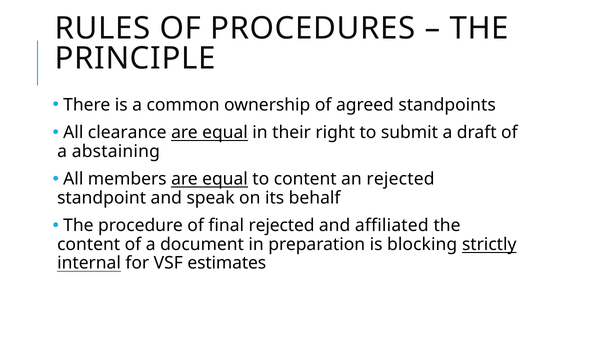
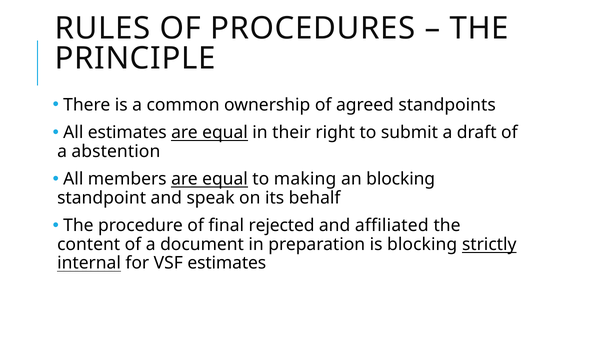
All clearance: clearance -> estimates (127, 133)
abstaining: abstaining -> abstention (116, 152)
to content: content -> making (305, 179)
an rejected: rejected -> blocking (401, 179)
